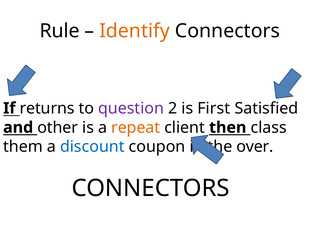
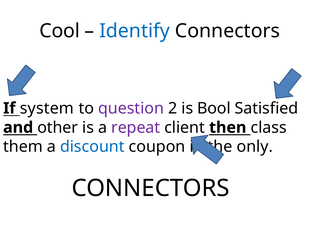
Rule: Rule -> Cool (60, 31)
Identify colour: orange -> blue (135, 31)
returns: returns -> system (47, 108)
First: First -> Bool (214, 108)
repeat colour: orange -> purple (136, 127)
over: over -> only (255, 147)
